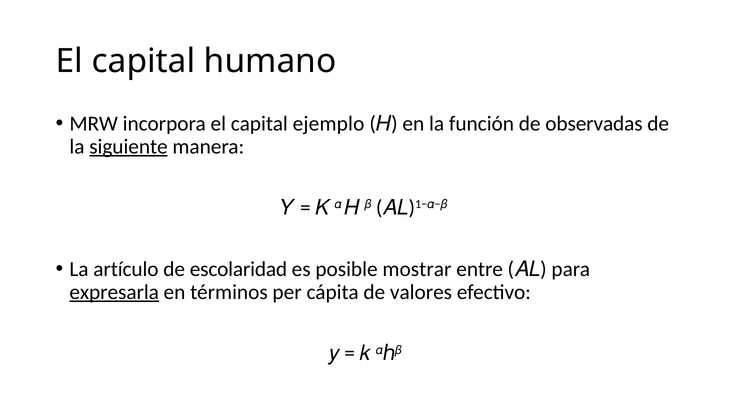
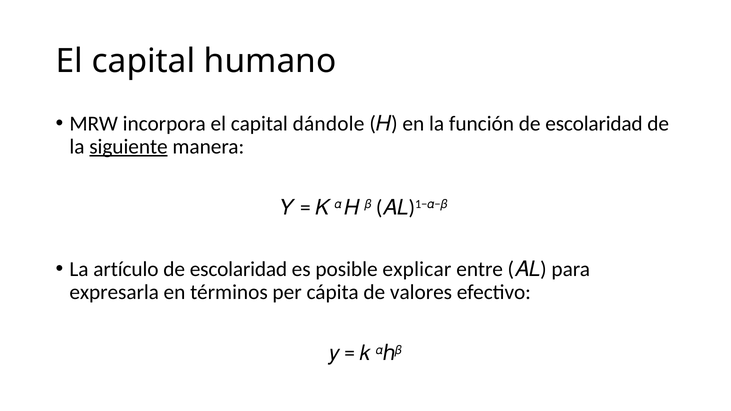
ejemplo: ejemplo -> dándole (329, 124)
función de observadas: observadas -> escolaridad (594, 124)
mostrar: mostrar -> explicar (417, 269)
expresarla underline: present -> none (114, 292)
